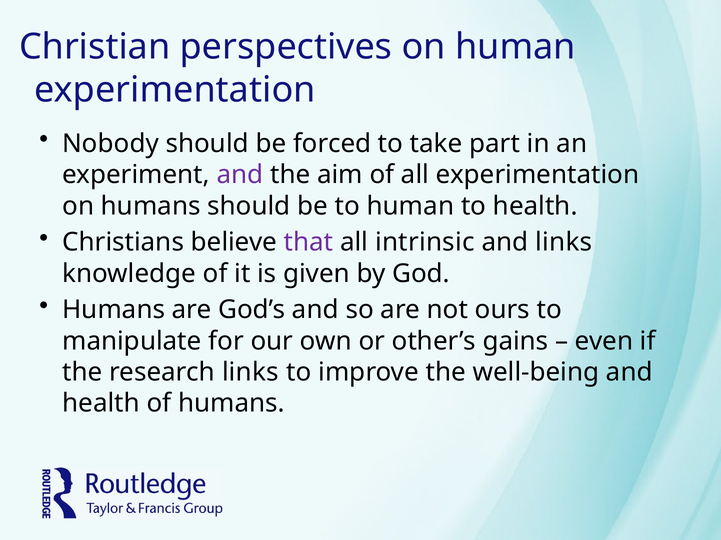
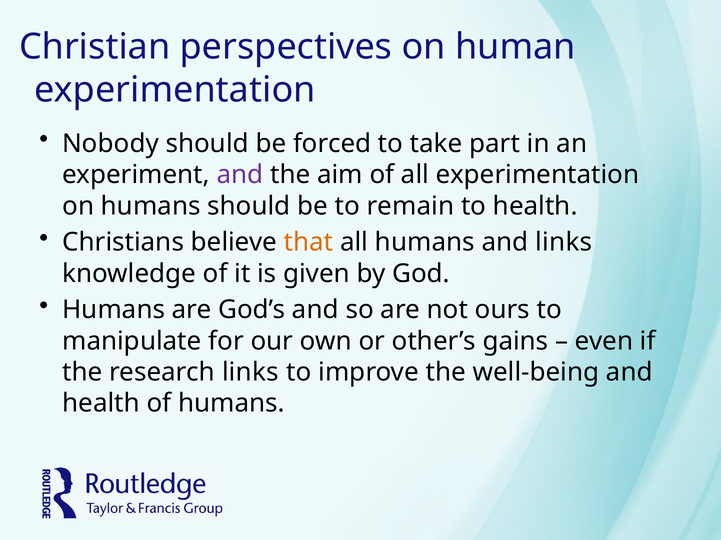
to human: human -> remain (410, 206)
that colour: purple -> orange (309, 243)
all intrinsic: intrinsic -> humans (425, 243)
